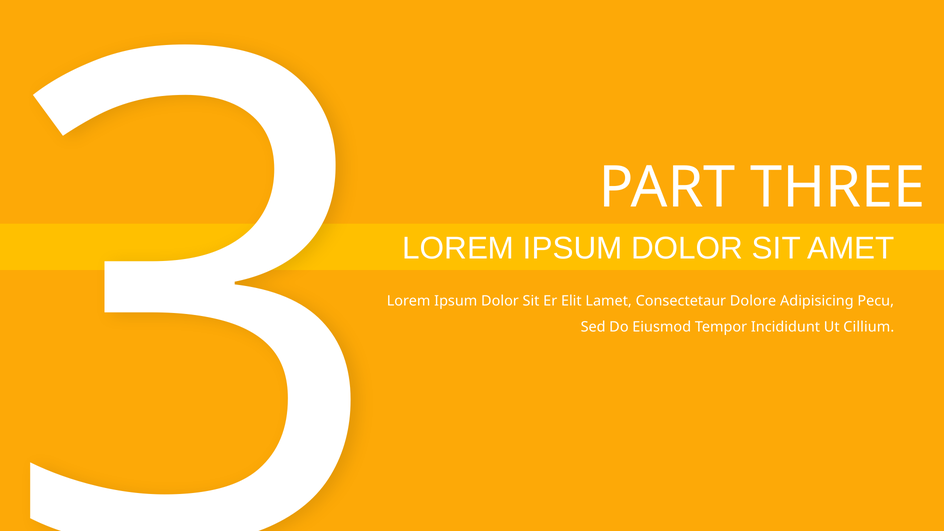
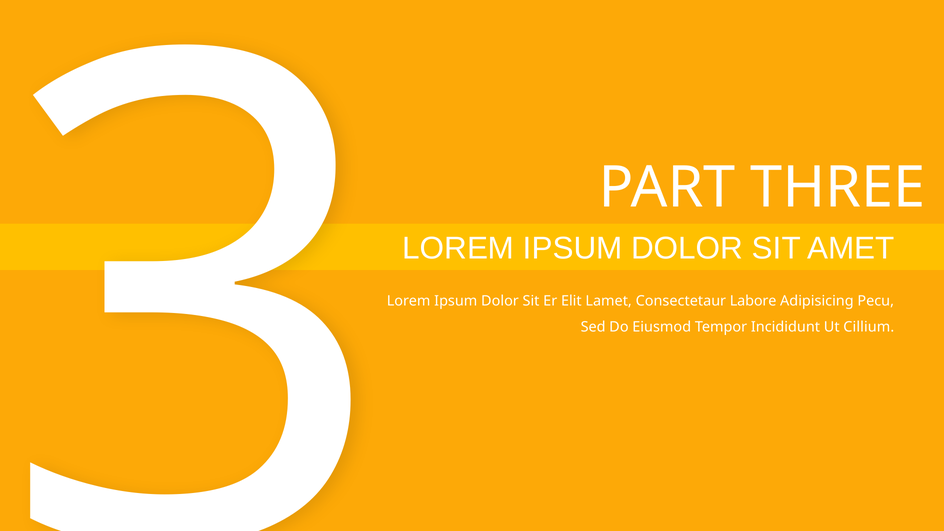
Dolore: Dolore -> Labore (753, 301)
